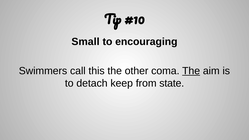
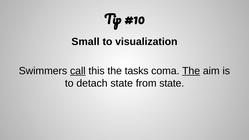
encouraging: encouraging -> visualization (146, 42)
call underline: none -> present (78, 71)
other: other -> tasks (137, 71)
detach keep: keep -> state (122, 83)
